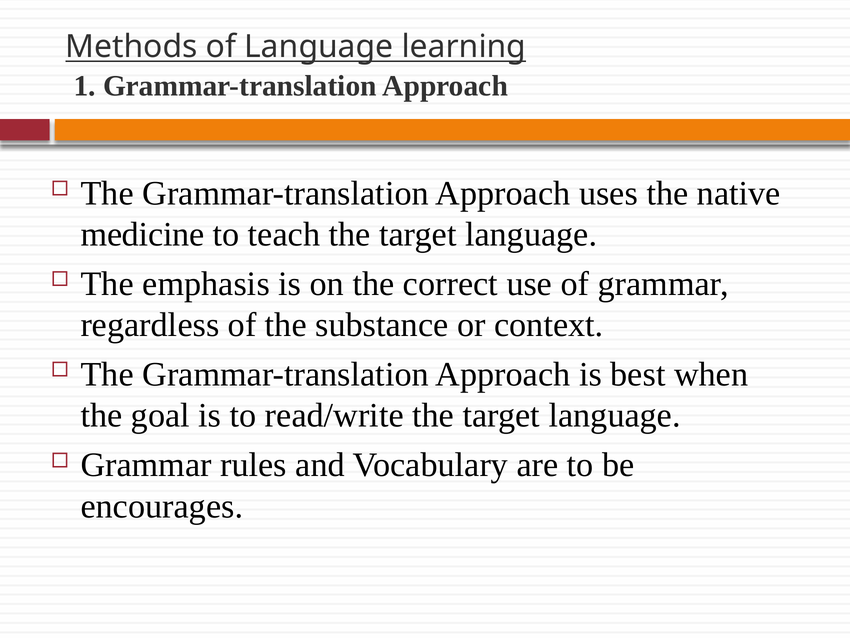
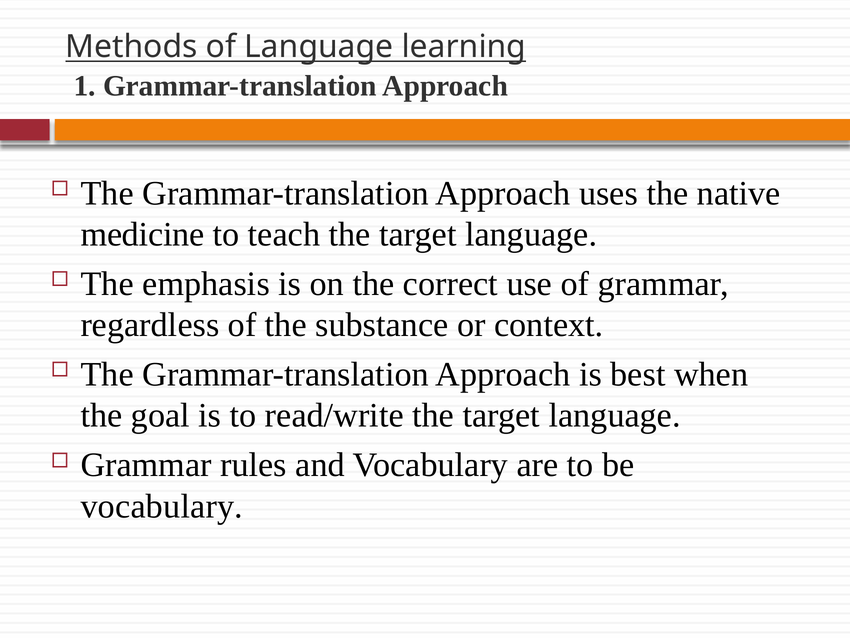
encourages: encourages -> vocabulary (162, 506)
